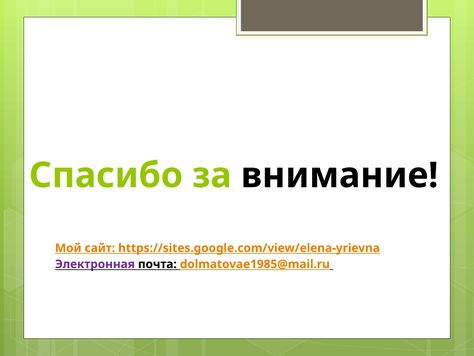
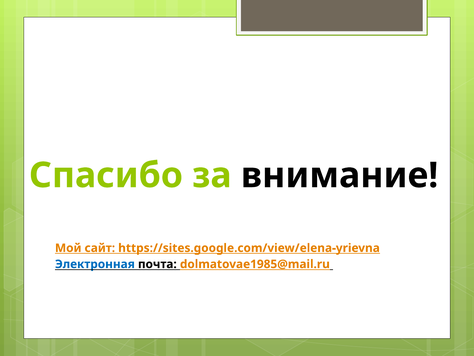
Электронная colour: purple -> blue (95, 264)
